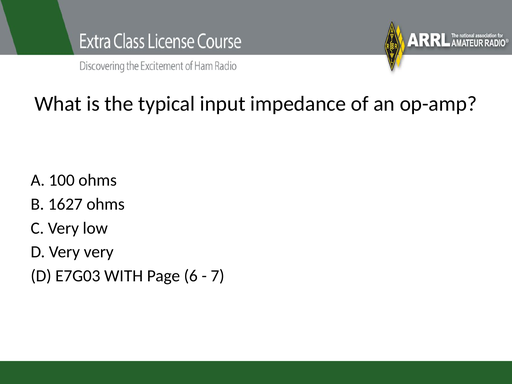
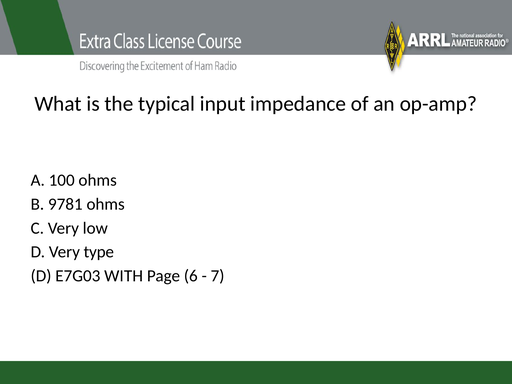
1627: 1627 -> 9781 (65, 204)
Very very: very -> type (99, 252)
